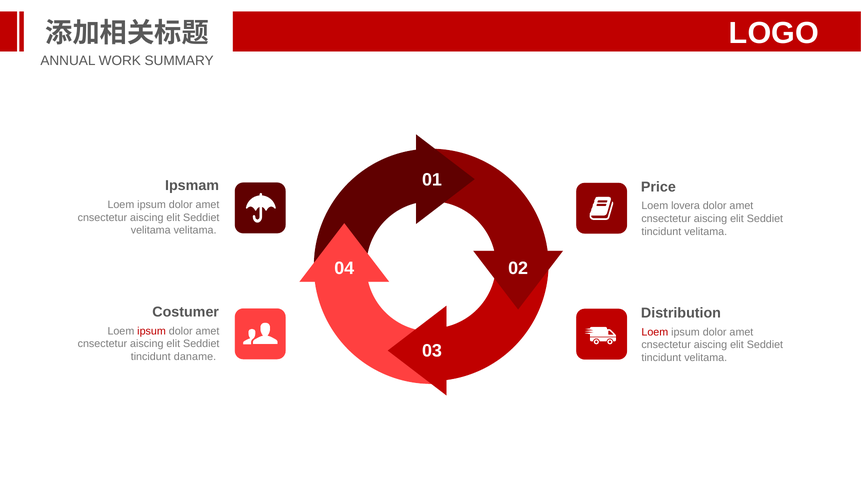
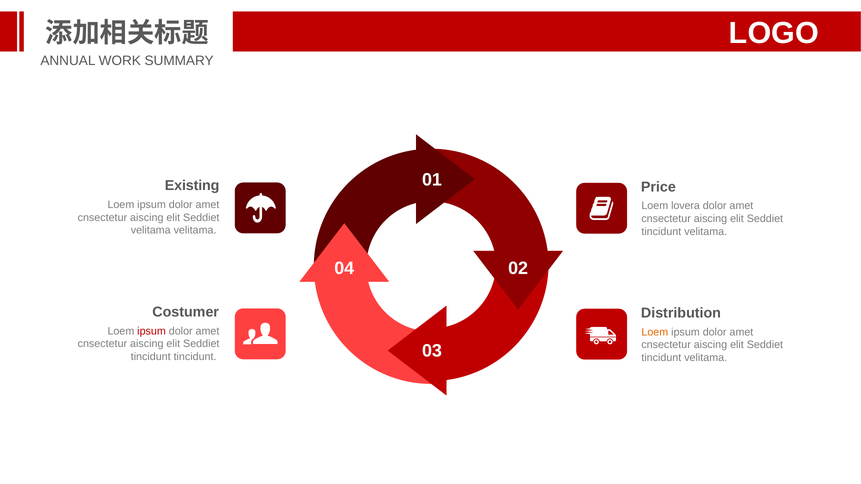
Ipsmam: Ipsmam -> Existing (192, 186)
Loem colour: red -> orange (655, 332)
tincidunt daname: daname -> tincidunt (195, 357)
